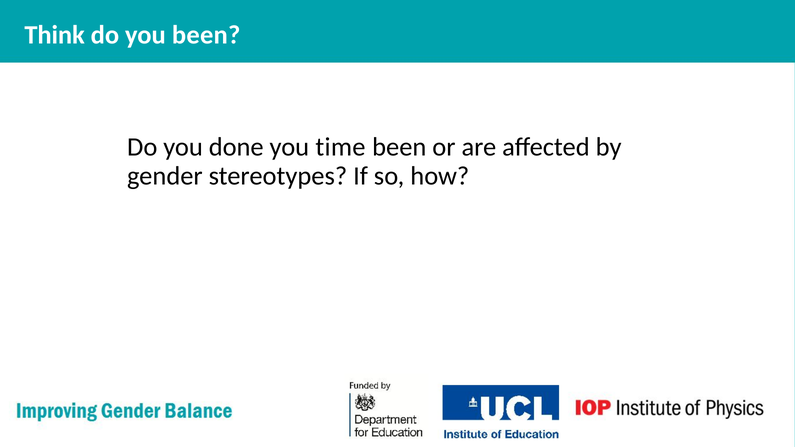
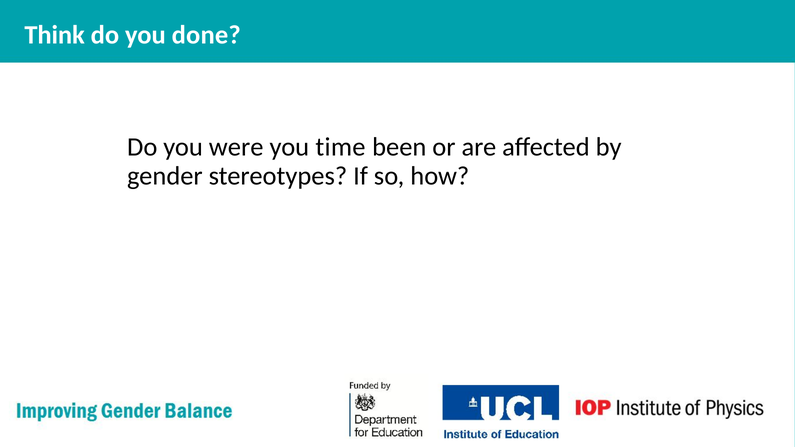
you been: been -> done (206, 35)
done: done -> were (236, 147)
